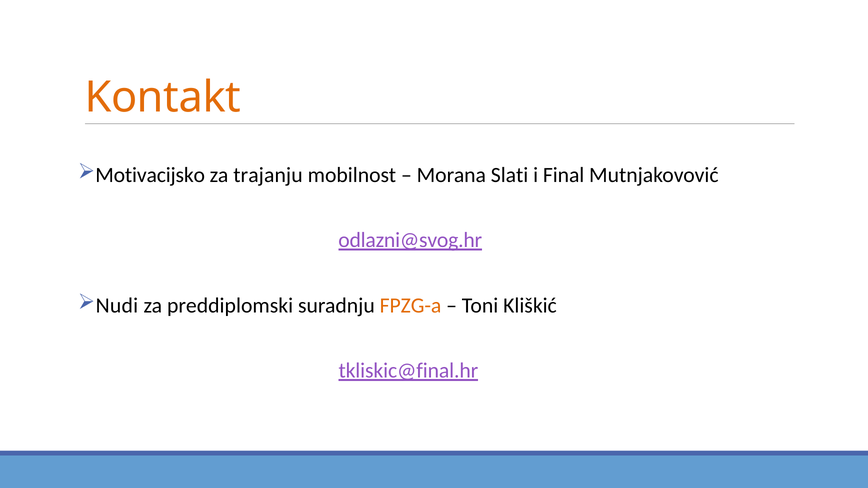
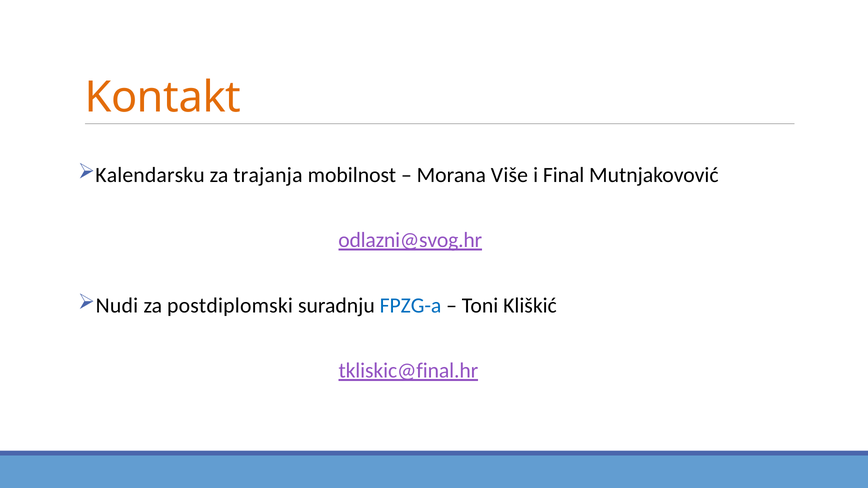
Motivacijsko: Motivacijsko -> Kalendarsku (150, 175)
trajanju: trajanju -> trajanja (268, 175)
Slati: Slati -> Više (509, 175)
preddiplomski: preddiplomski -> postdiplomski (230, 306)
FPZG-a colour: orange -> blue (411, 306)
